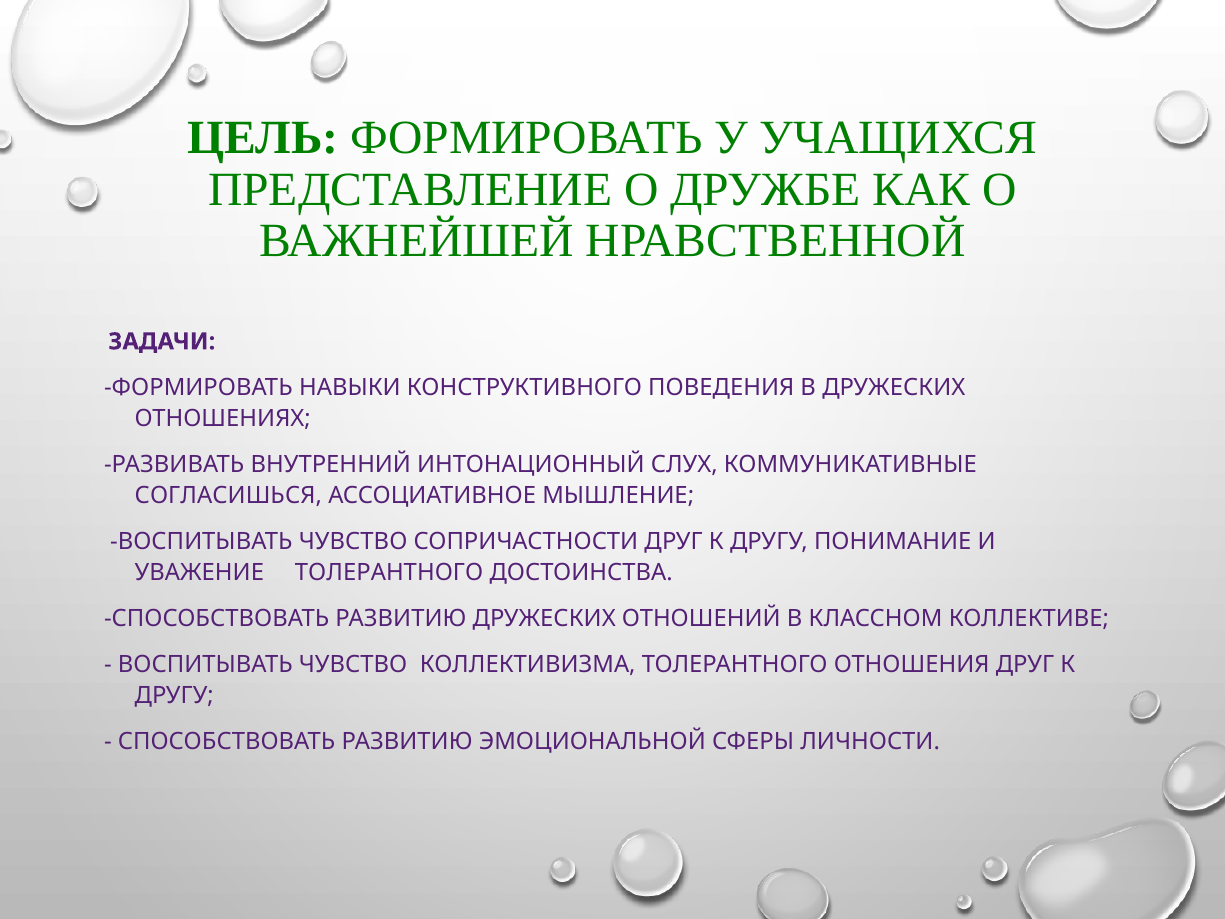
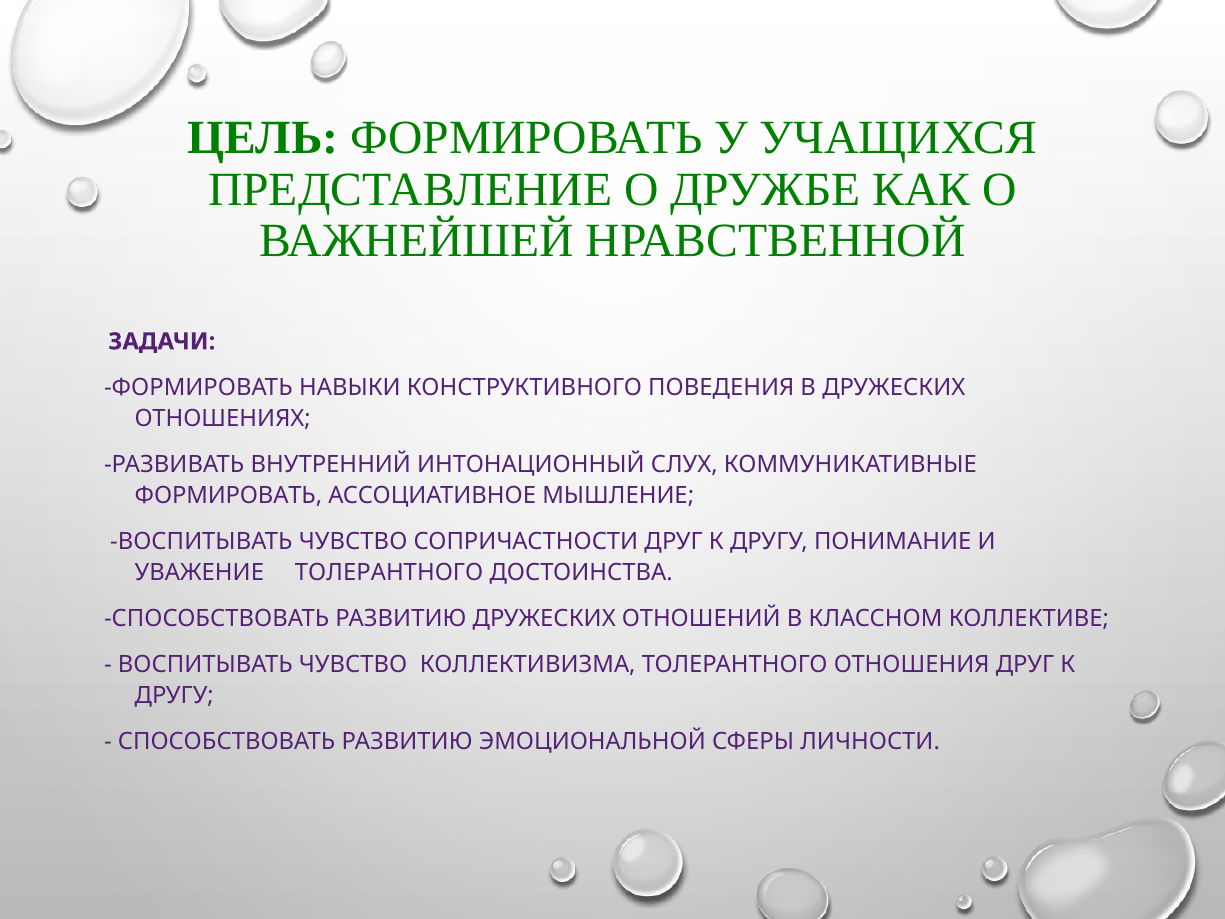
СОГЛАСИШЬСЯ: СОГЛАСИШЬСЯ -> ФОРМИРОВАТЬ (228, 495)
